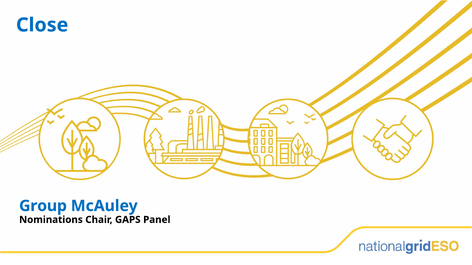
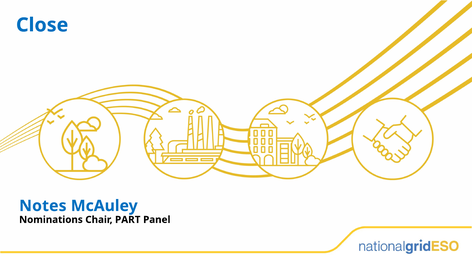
Group: Group -> Notes (43, 206)
GAPS: GAPS -> PART (128, 220)
